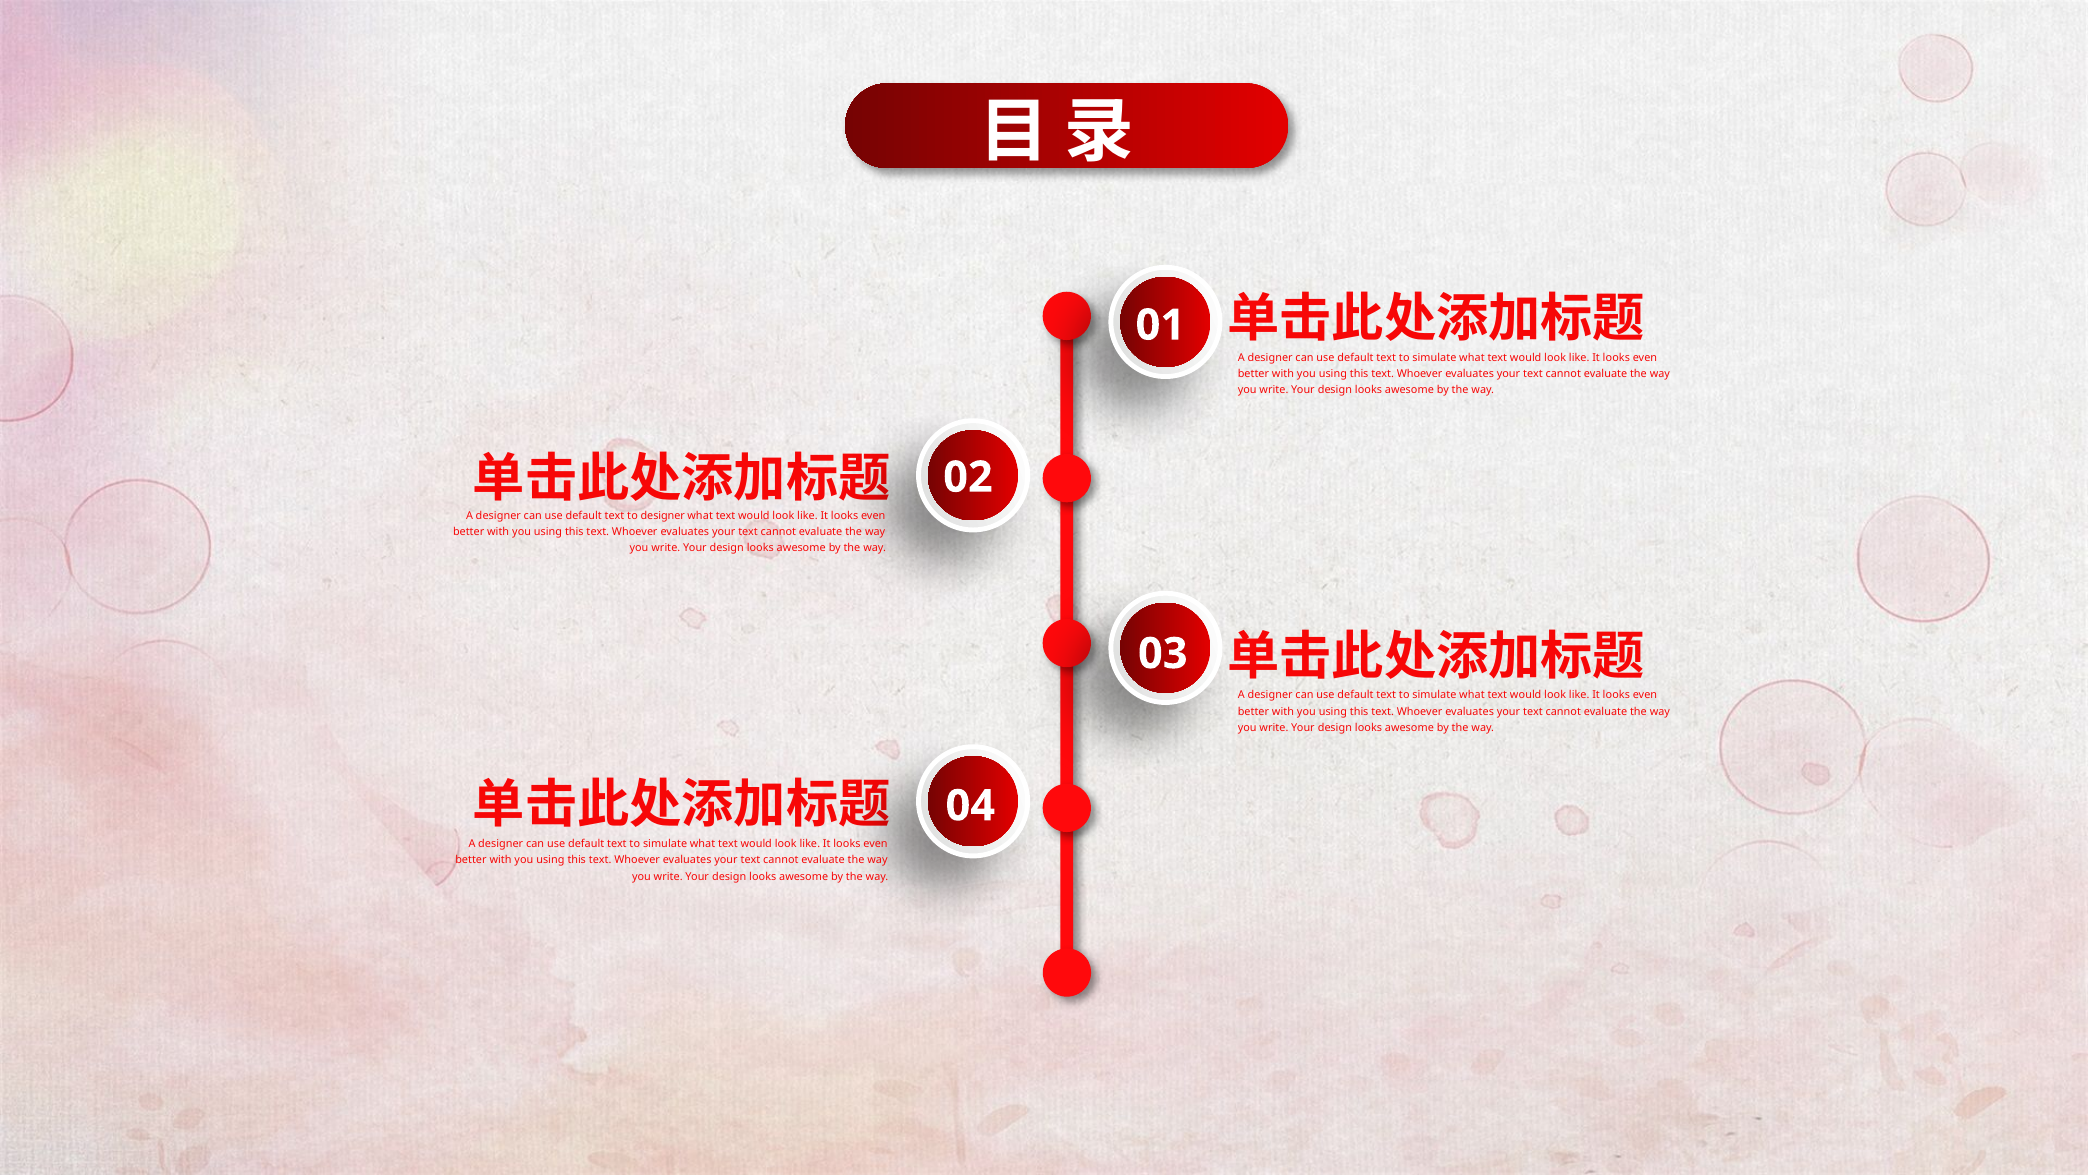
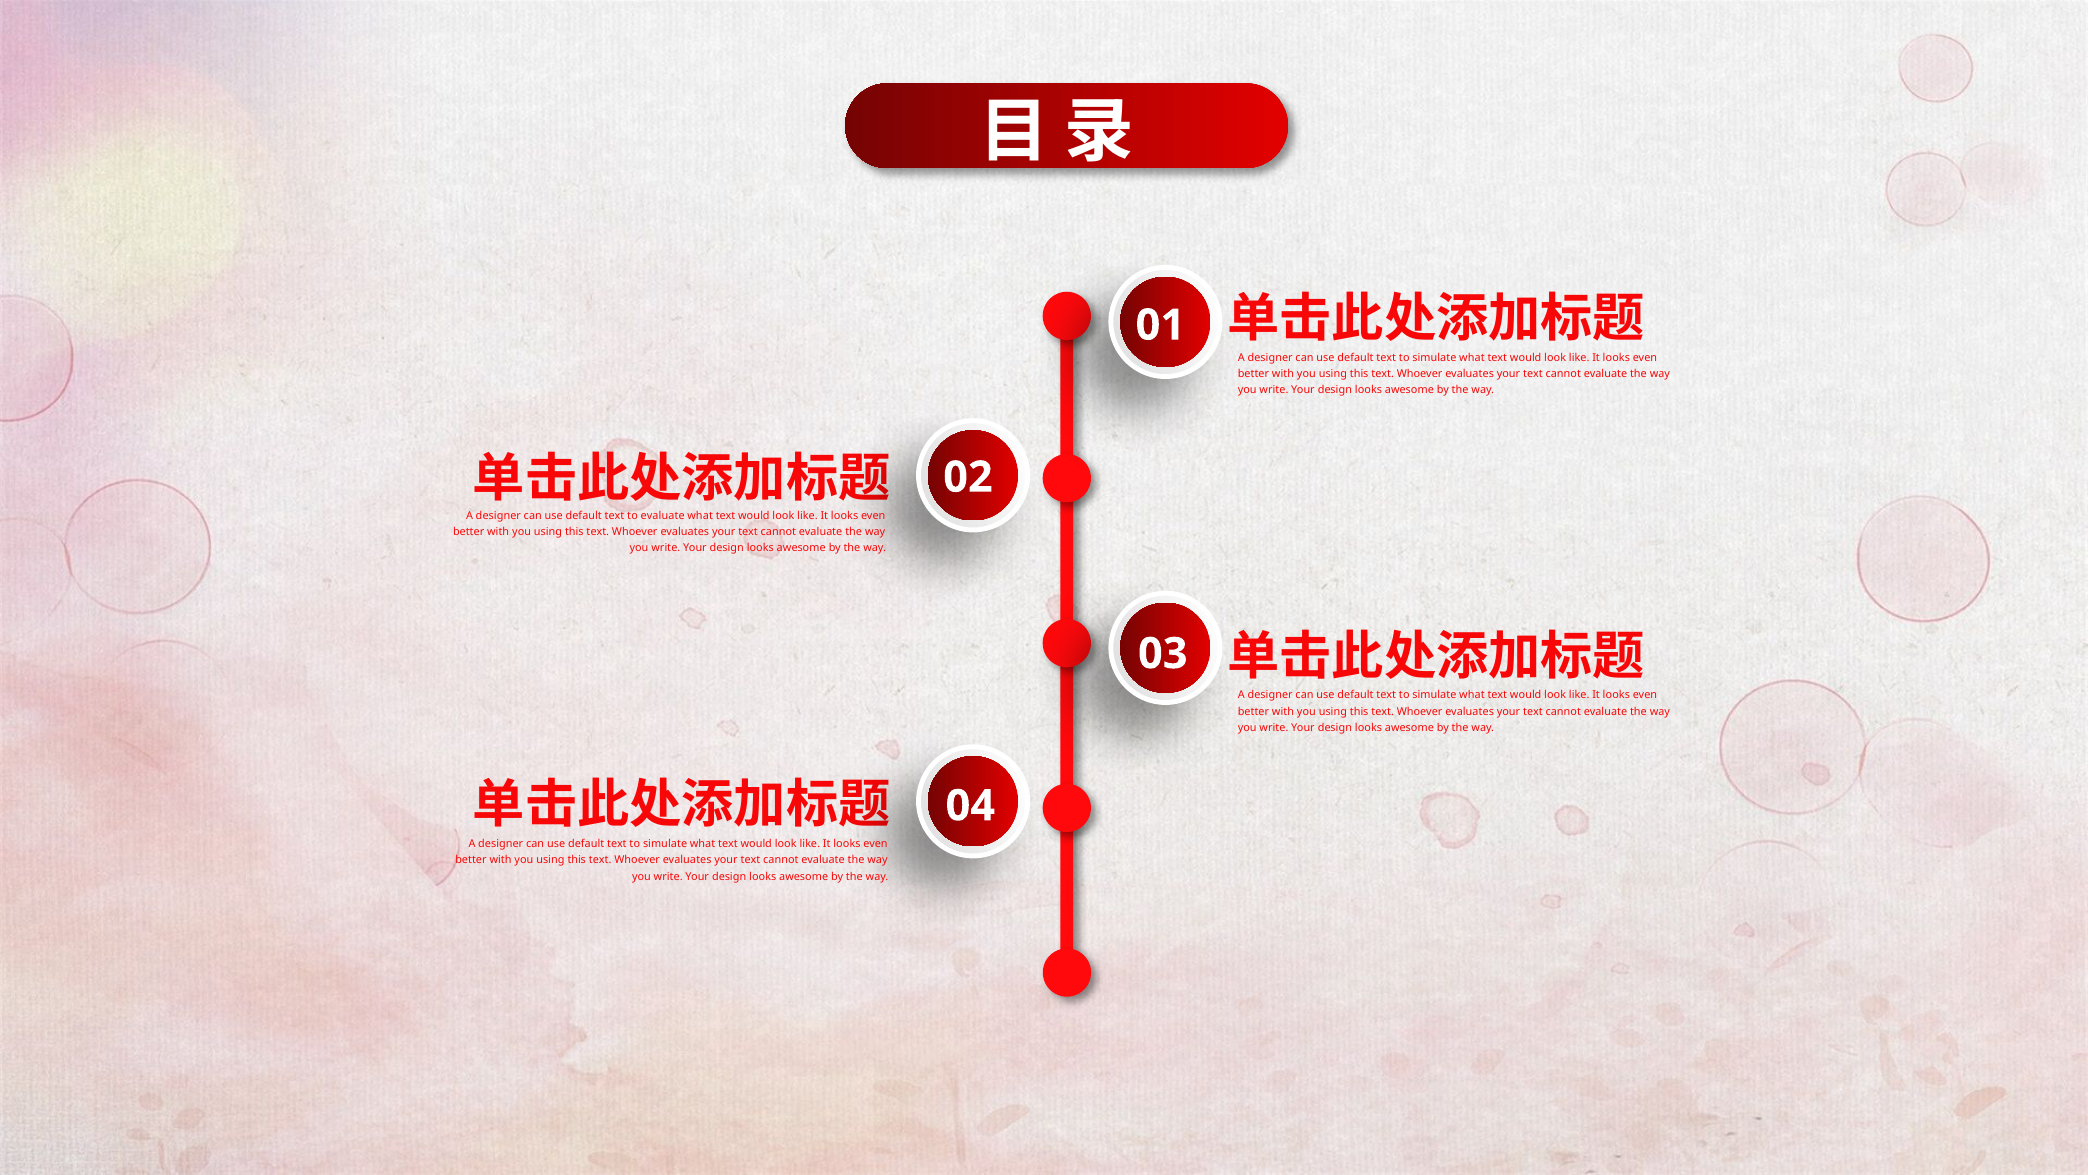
to designer: designer -> evaluate (663, 516)
